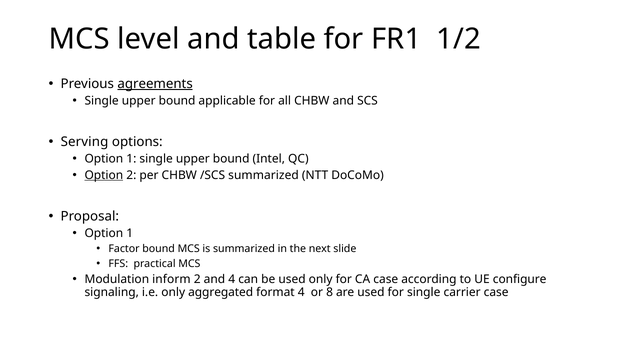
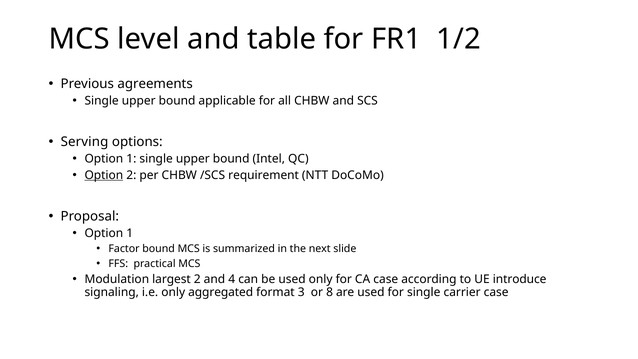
agreements underline: present -> none (155, 84)
/SCS summarized: summarized -> requirement (264, 175)
inform: inform -> largest (171, 279)
configure: configure -> introduce (520, 279)
format 4: 4 -> 3 (301, 292)
